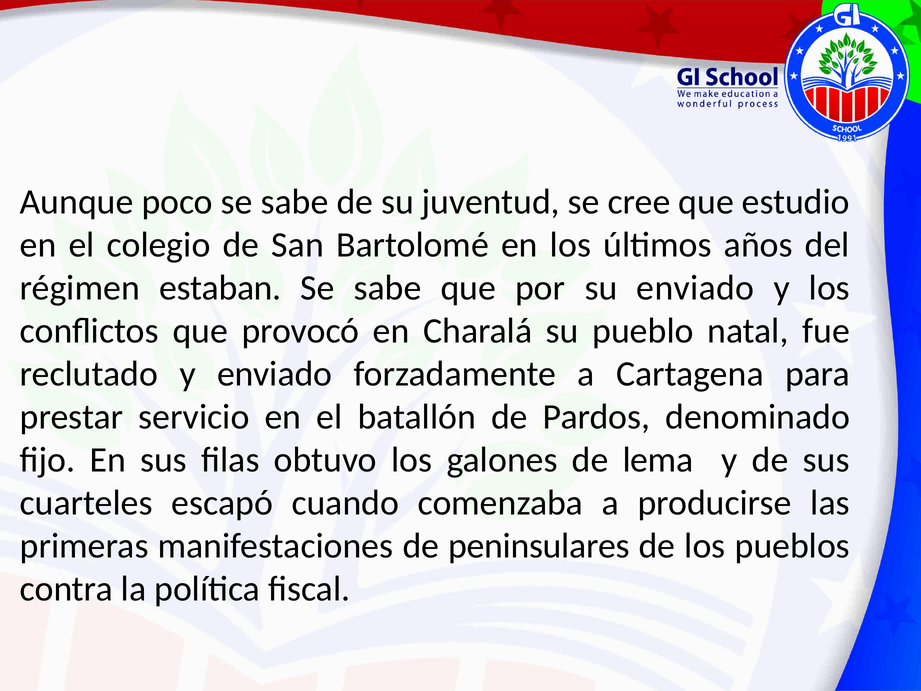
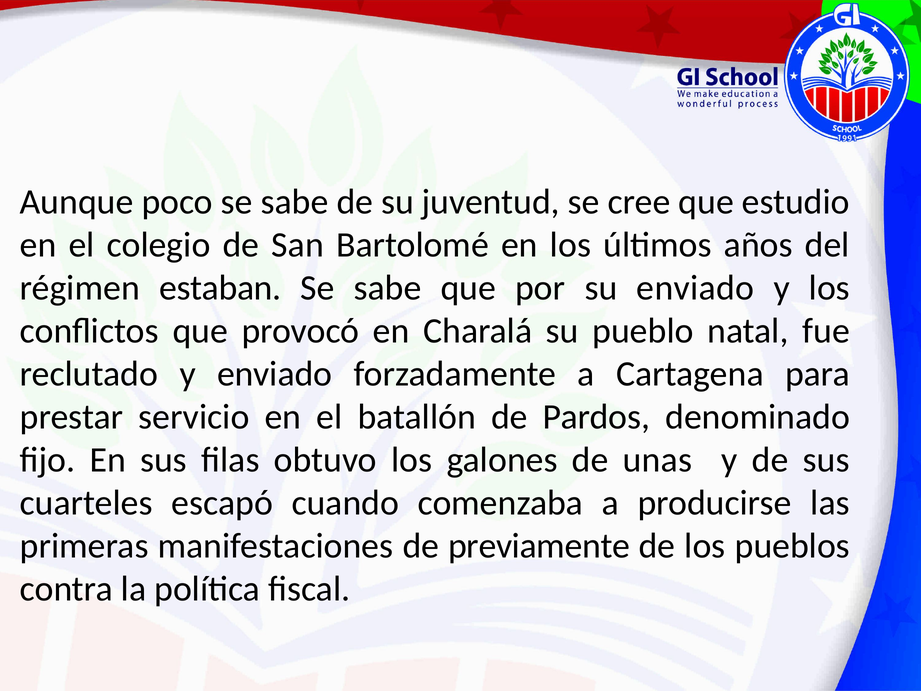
lema: lema -> unas (658, 460)
peninsulares: peninsulares -> previamente (539, 546)
